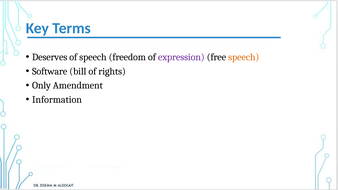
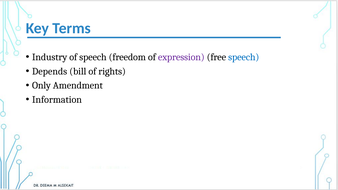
Deserves: Deserves -> Industry (50, 57)
speech colour: orange -> blue (244, 57)
Software: Software -> Depends (50, 71)
